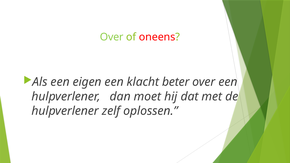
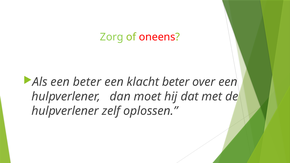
Over: Over -> Zorg (112, 37)
een eigen: eigen -> beter (87, 82)
